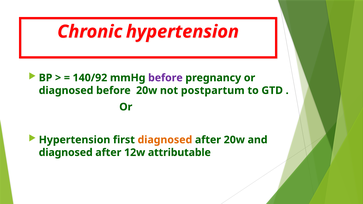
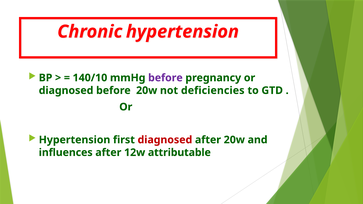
140/92: 140/92 -> 140/10 (90, 78)
postpartum: postpartum -> deficiencies (213, 91)
diagnosed colour: orange -> red (165, 140)
diagnosed: diagnosed -> influences (66, 153)
